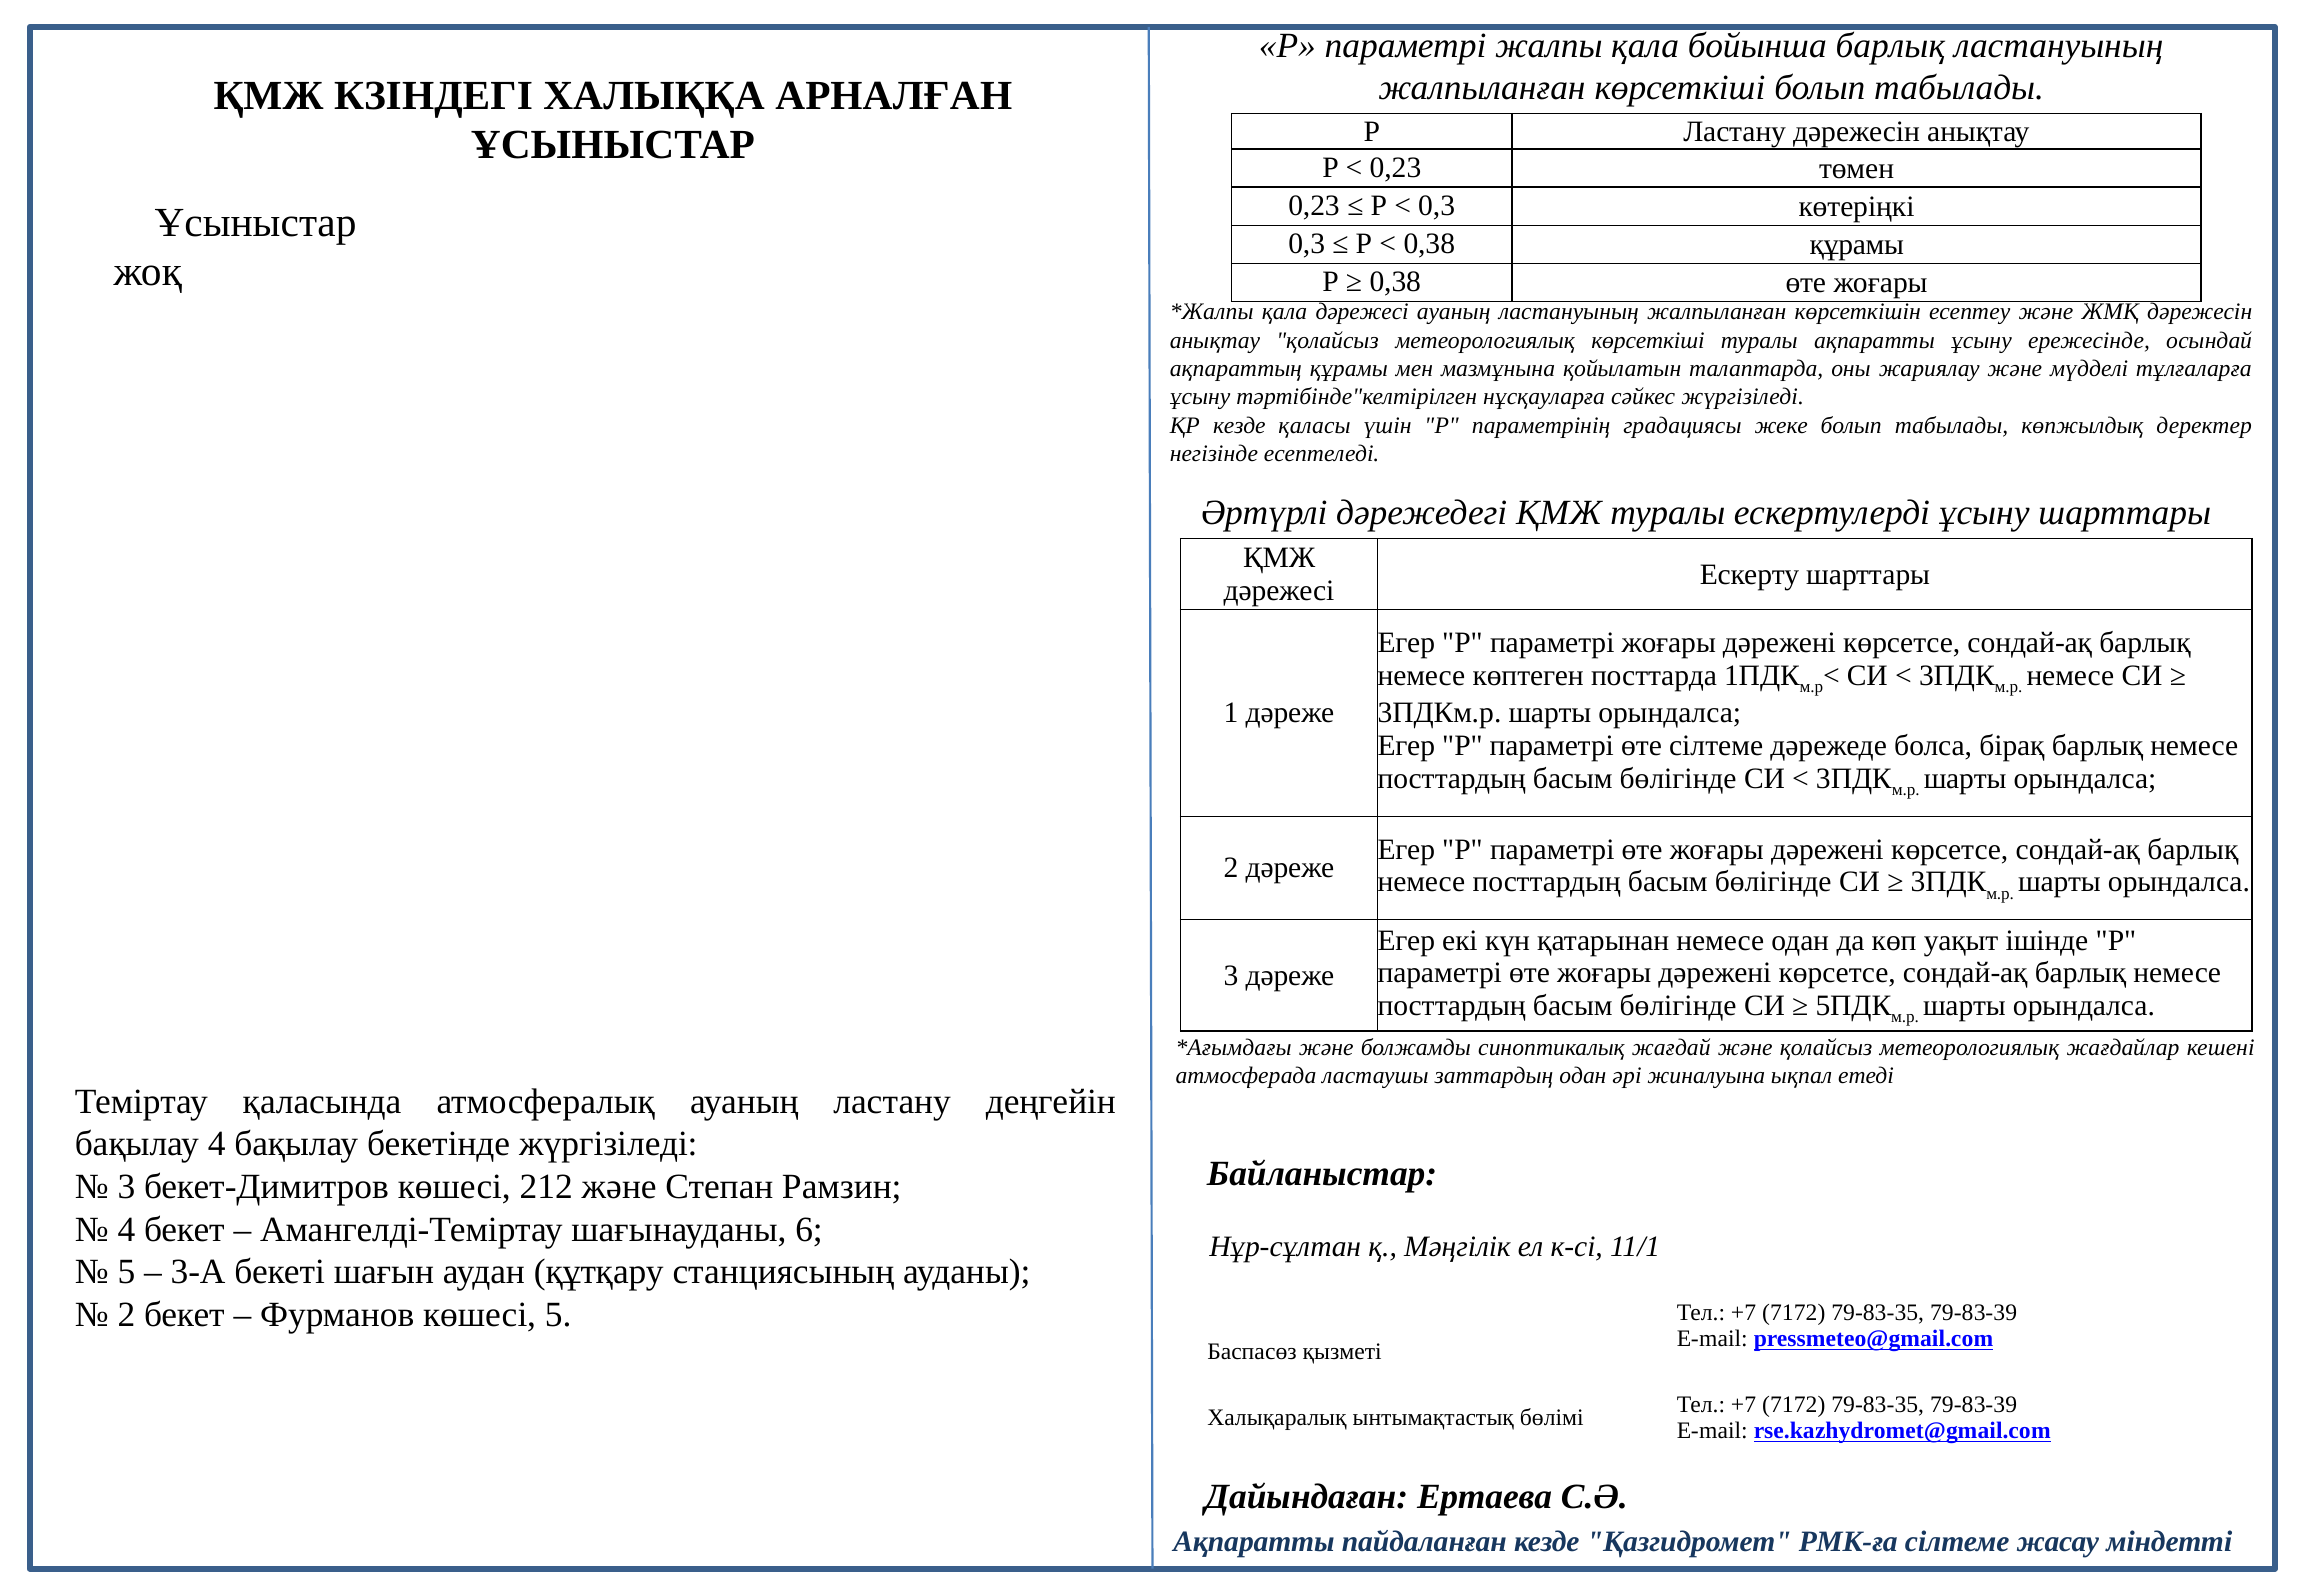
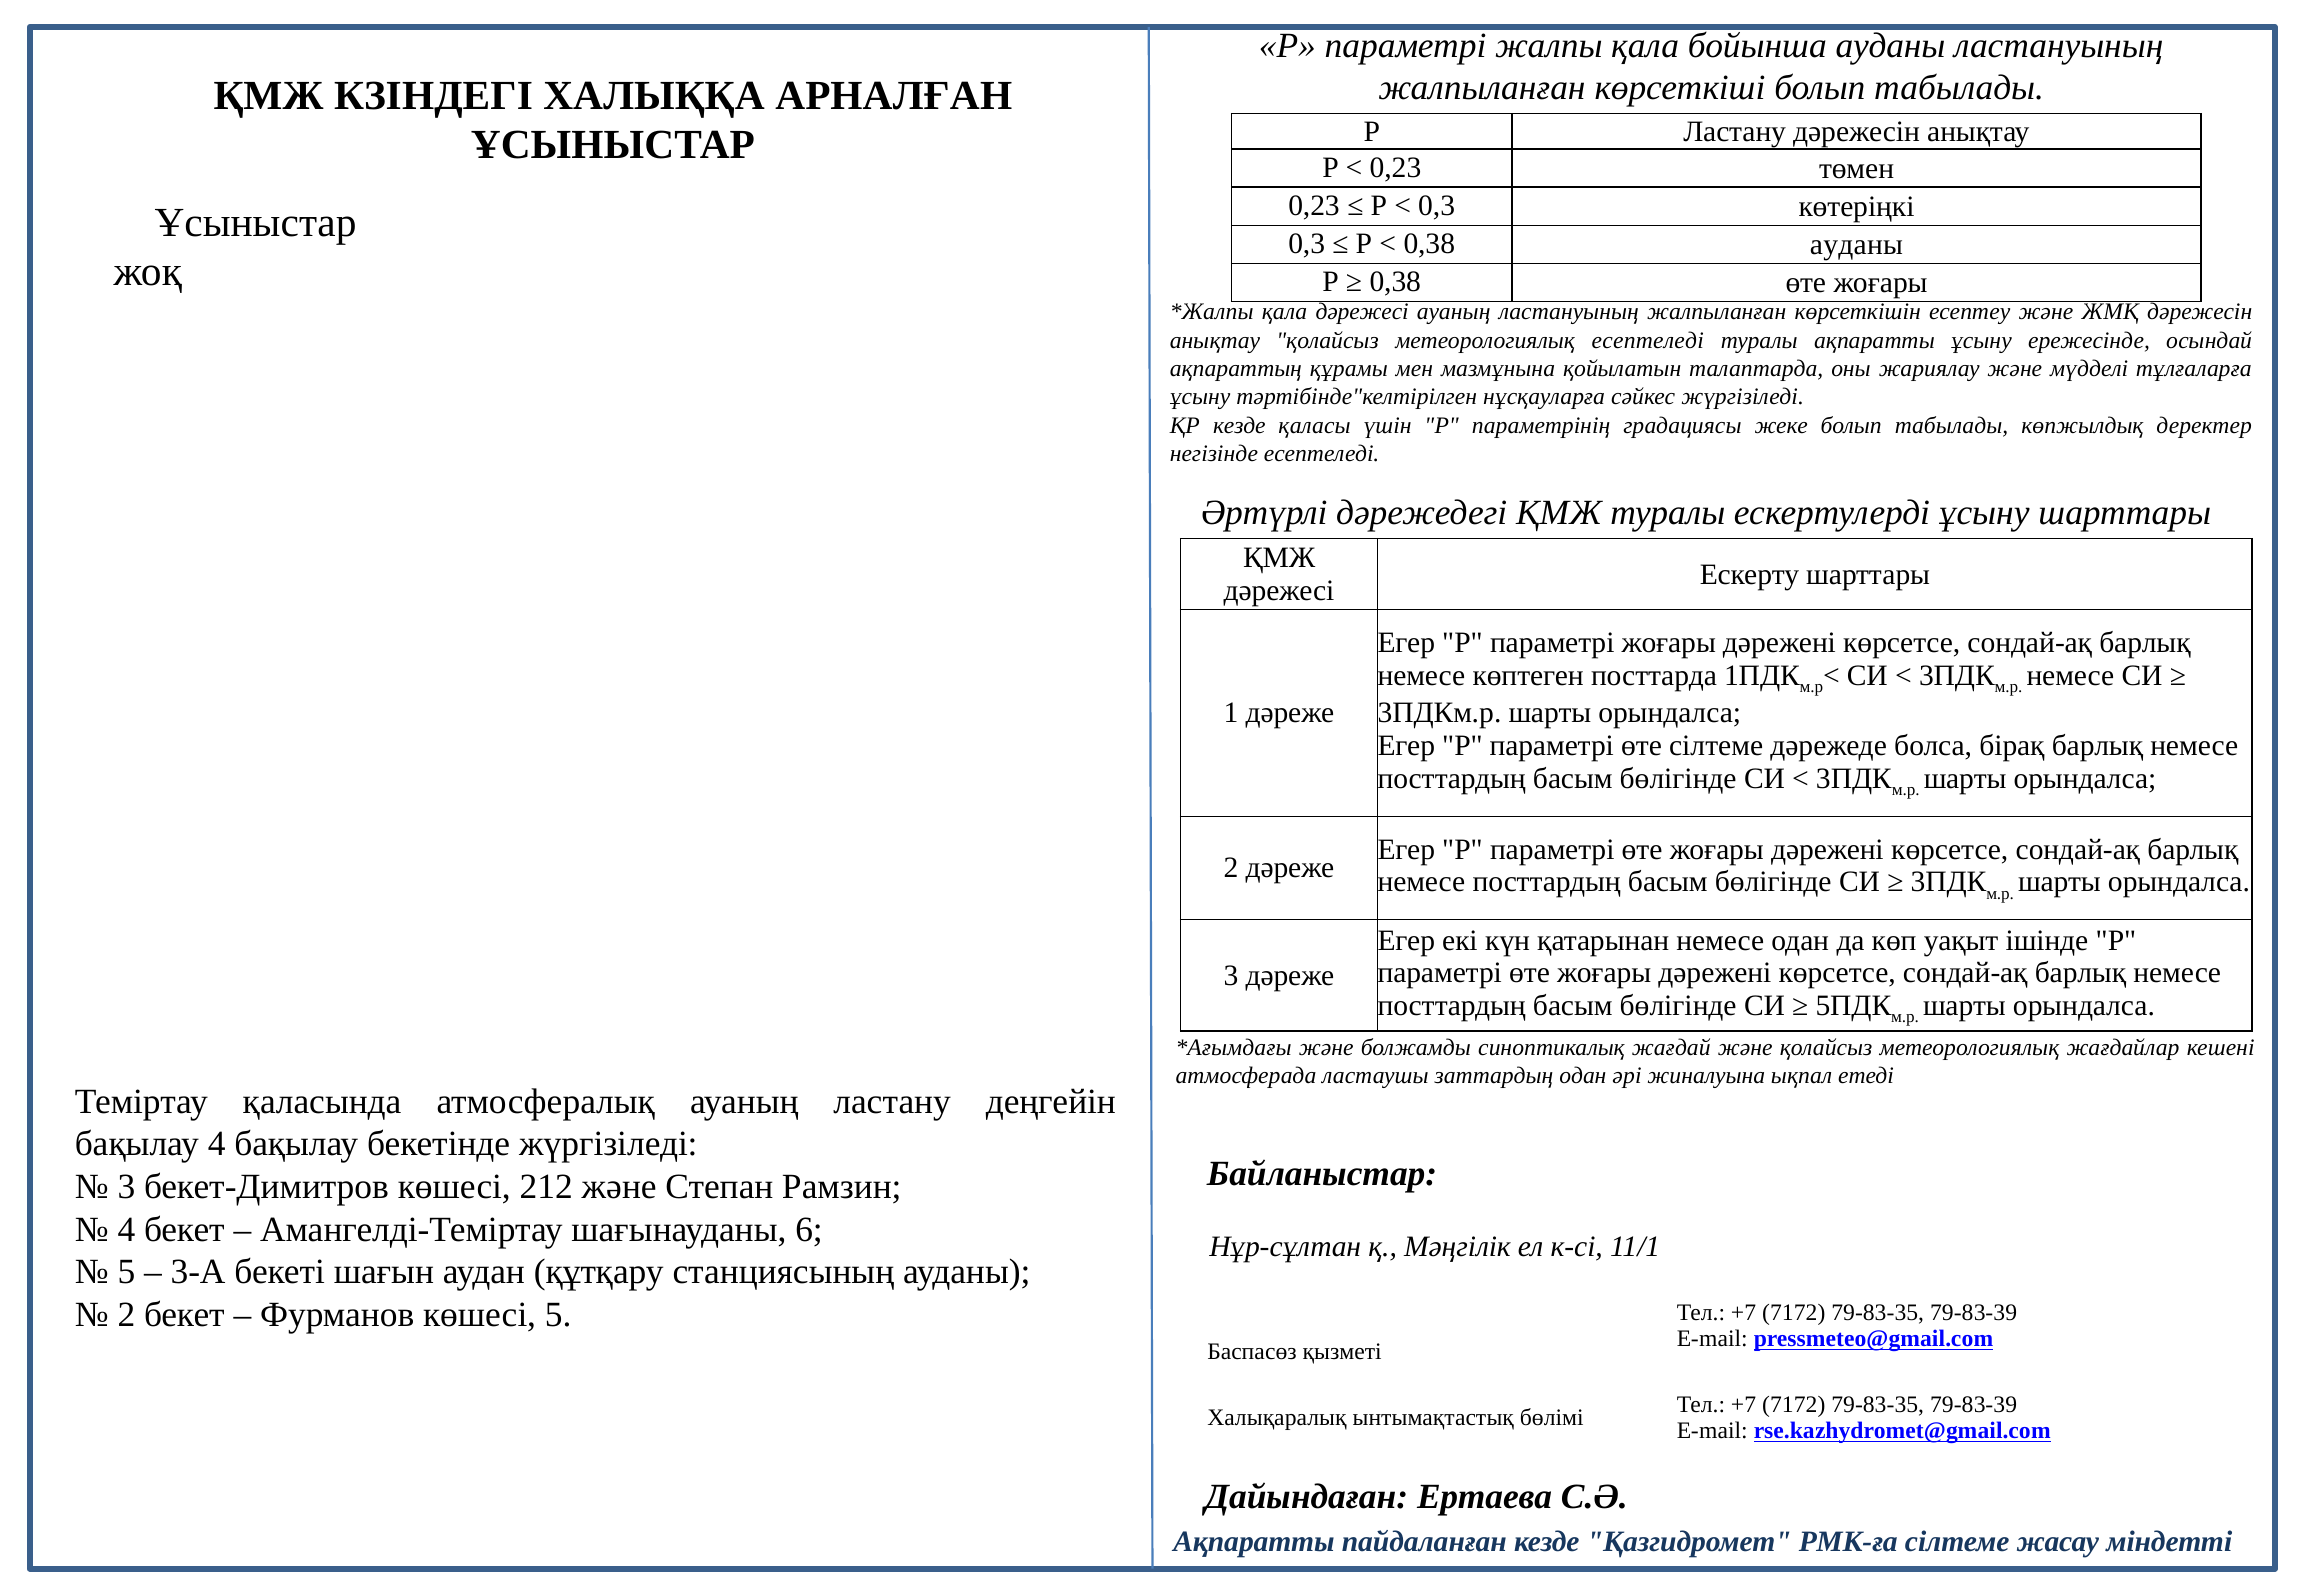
бойынша барлық: барлық -> ауданы (1890, 45)
0,38 құрамы: құрамы -> ауданы (1857, 244)
метеорологиялық көрсеткіші: көрсеткіші -> есептеледі (1648, 340)
